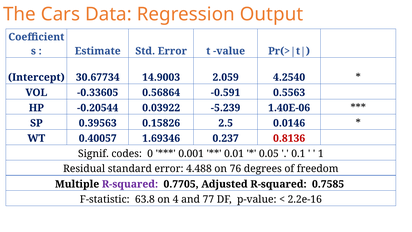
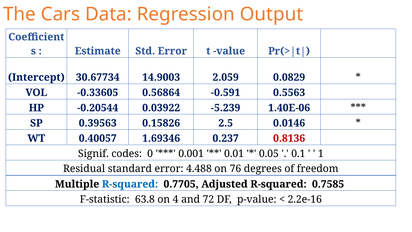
4.2540: 4.2540 -> 0.0829 (289, 77)
R-squared colour: purple -> blue (130, 184)
77: 77 -> 72 (208, 199)
